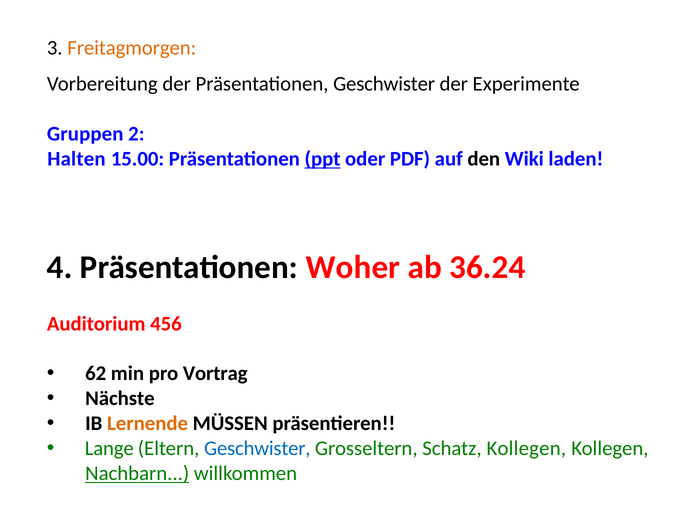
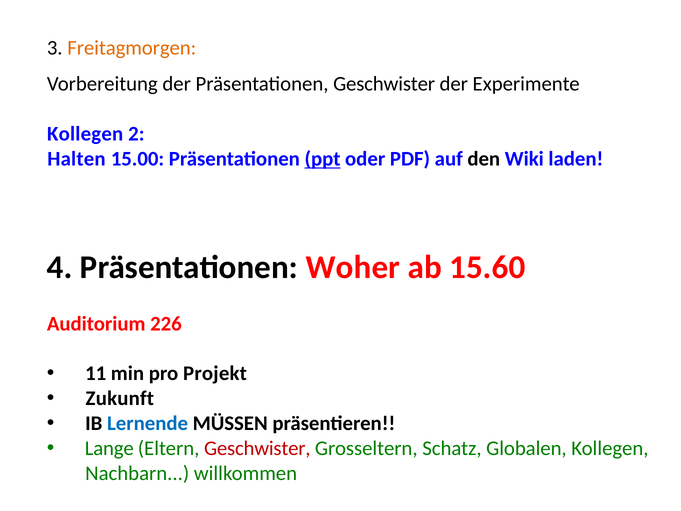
Gruppen: Gruppen -> Kollegen (85, 134)
36.24: 36.24 -> 15.60 (487, 267)
456: 456 -> 226 (166, 323)
62: 62 -> 11 (96, 373)
Vortrag: Vortrag -> Projekt (215, 373)
Nächste: Nächste -> Zukunft (120, 398)
Lernende colour: orange -> blue (148, 423)
Geschwister colour: blue -> red (257, 448)
Schatz Kollegen: Kollegen -> Globalen (526, 448)
Nachbarn underline: present -> none (137, 473)
